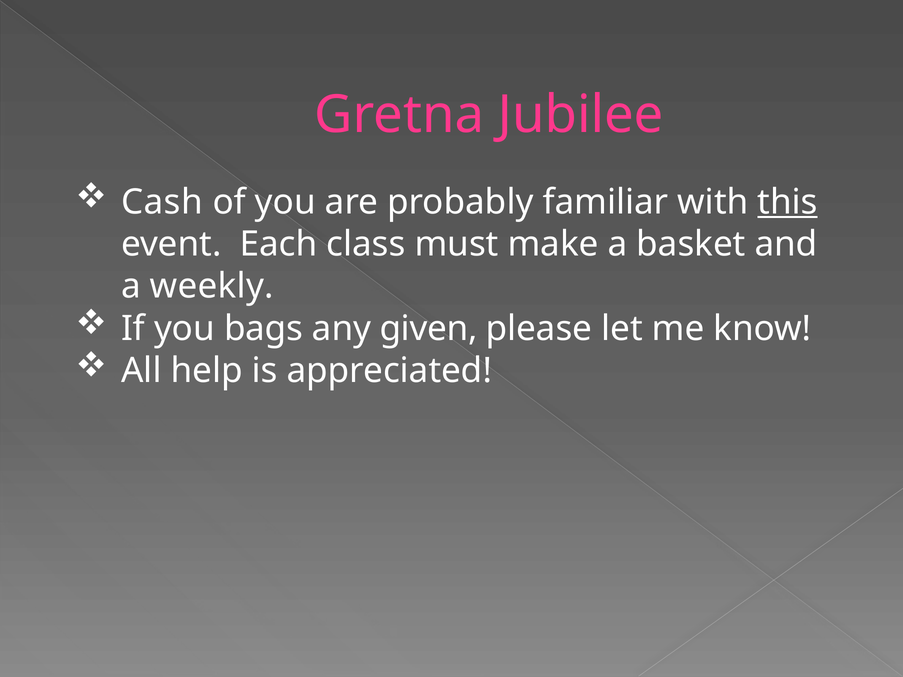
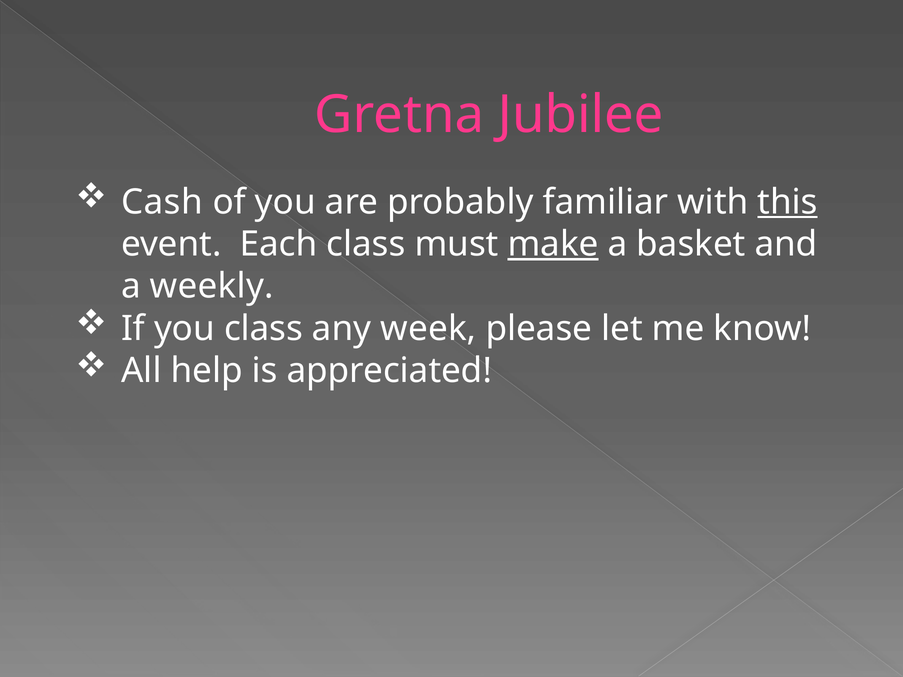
make underline: none -> present (553, 244)
you bags: bags -> class (263, 329)
given: given -> week (428, 329)
